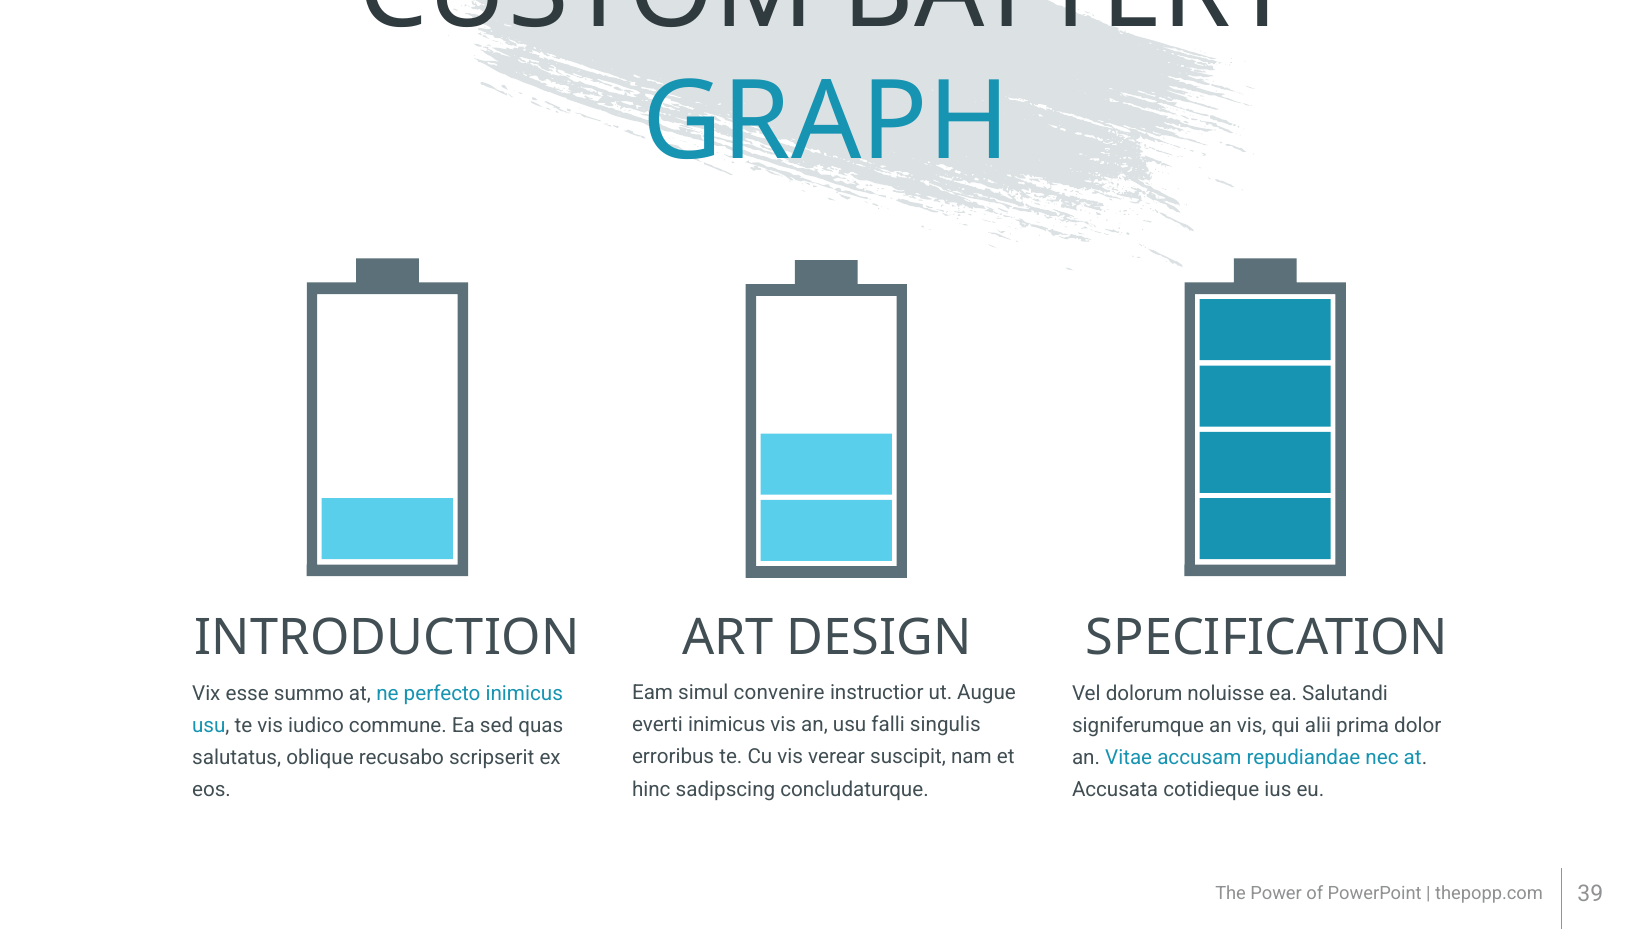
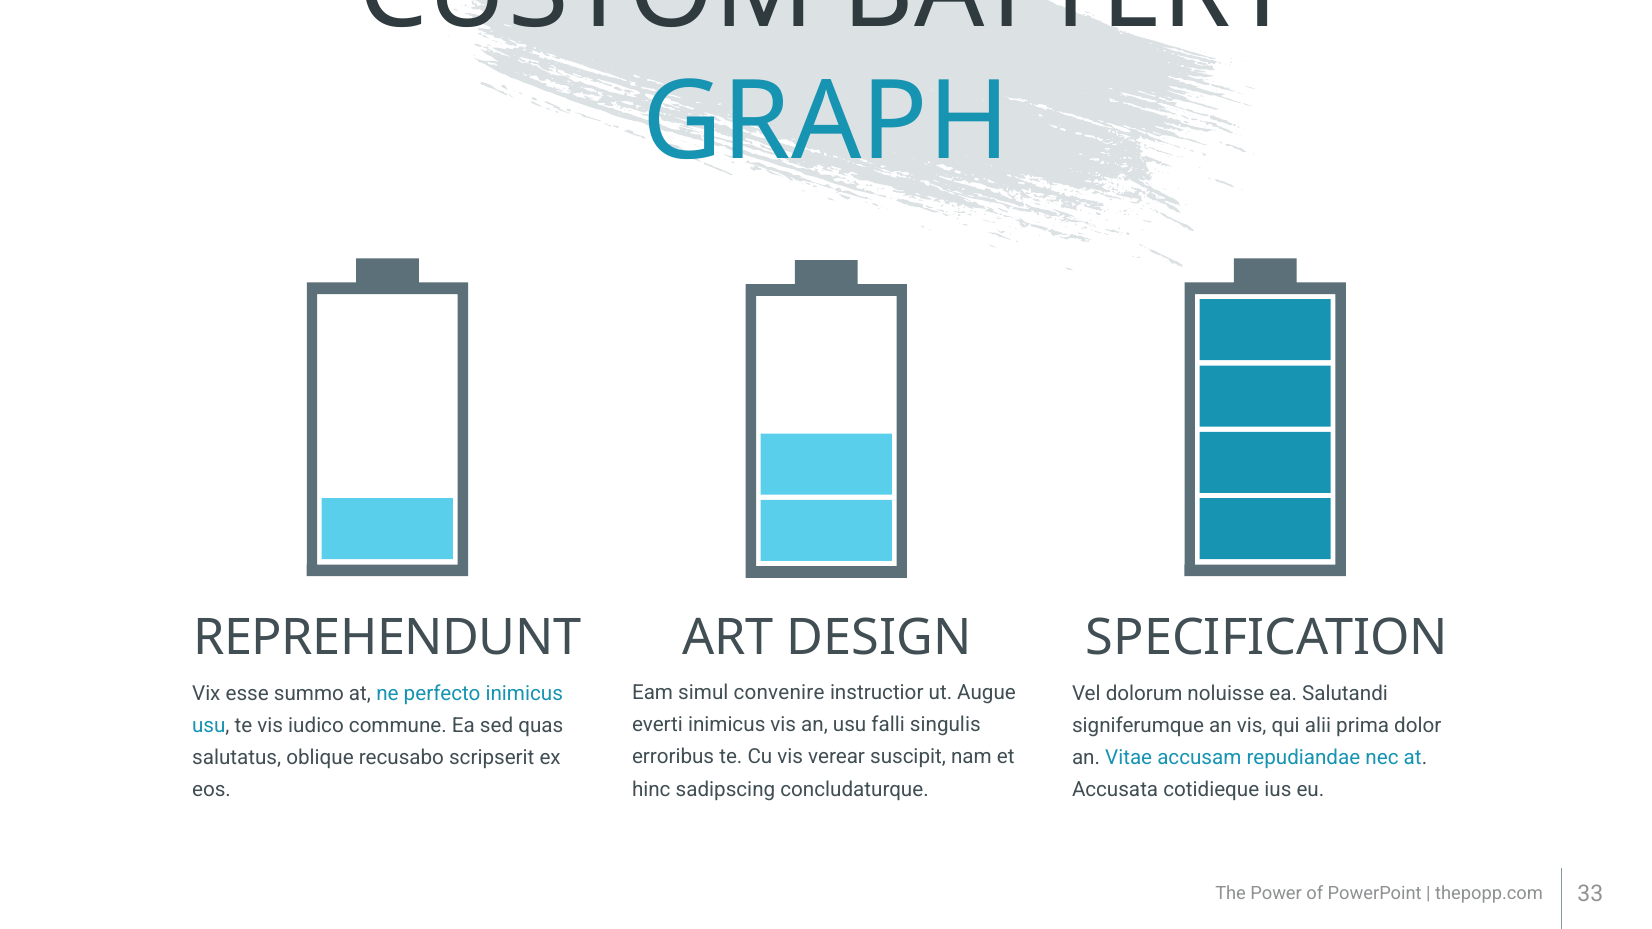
INTRODUCTION: INTRODUCTION -> REPREHENDUNT (387, 638)
39: 39 -> 33 (1590, 894)
